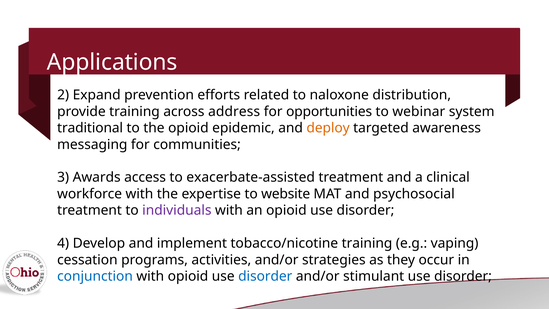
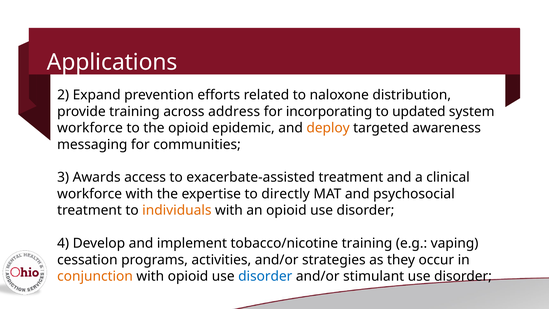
opportunities: opportunities -> incorporating (329, 111)
webinar: webinar -> updated (419, 111)
traditional: traditional -> workforce (90, 128)
website: website -> directly (286, 194)
individuals colour: purple -> orange (177, 210)
conjunction colour: blue -> orange (95, 276)
